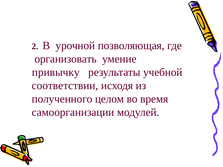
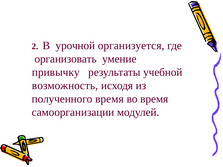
позволяющая: позволяющая -> организуется (131, 46)
соответствии: соответствии -> возможность (65, 86)
полученного целом: целом -> время (109, 99)
